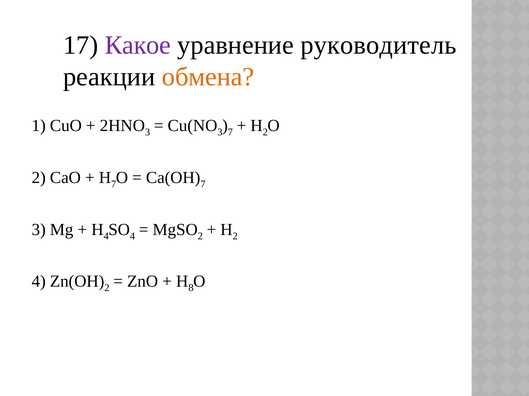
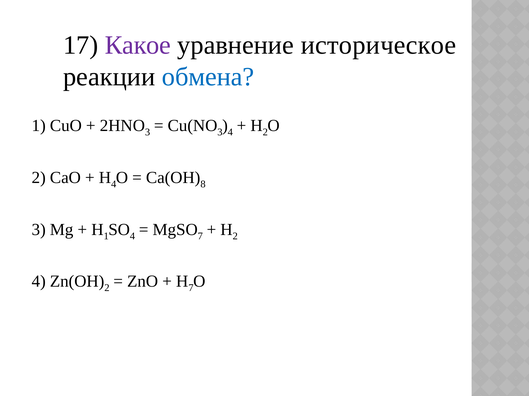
руководитель: руководитель -> историческое (378, 45)
обмена colour: orange -> blue (208, 77)
7: 7 -> 4 (230, 132)
7: 7 -> 4 (114, 184)
7: 7 -> 8 (203, 184)
4: 4 -> 1 (106, 236)
2: 2 -> 7 (200, 236)
8: 8 -> 7 (191, 288)
